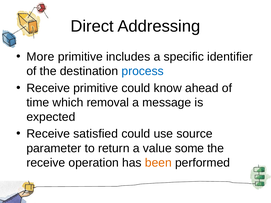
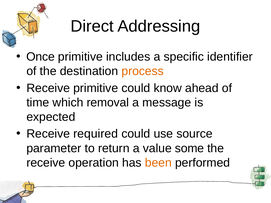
More: More -> Once (41, 57)
process colour: blue -> orange (143, 71)
satisfied: satisfied -> required (96, 134)
